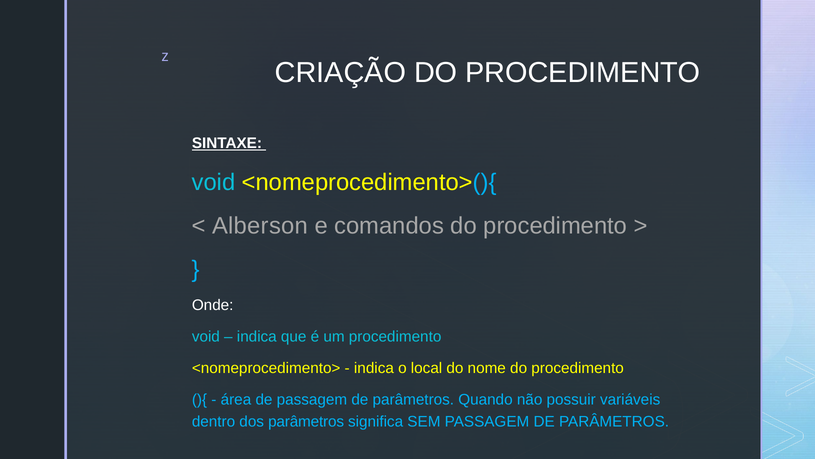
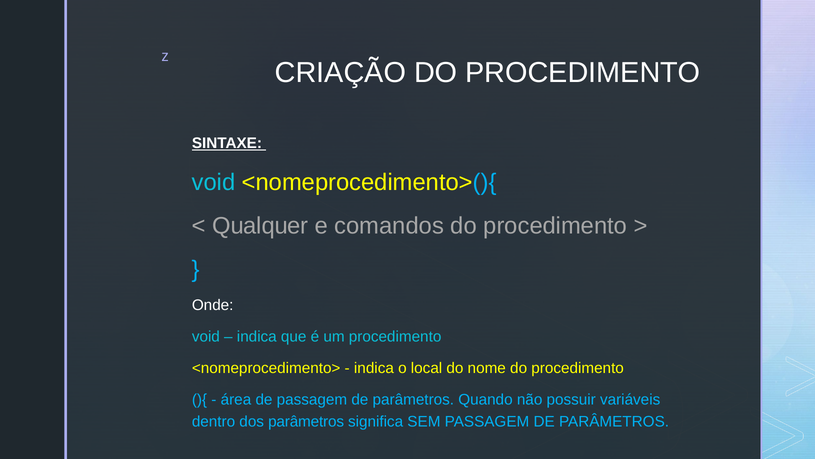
Alberson: Alberson -> Qualquer (260, 226)
